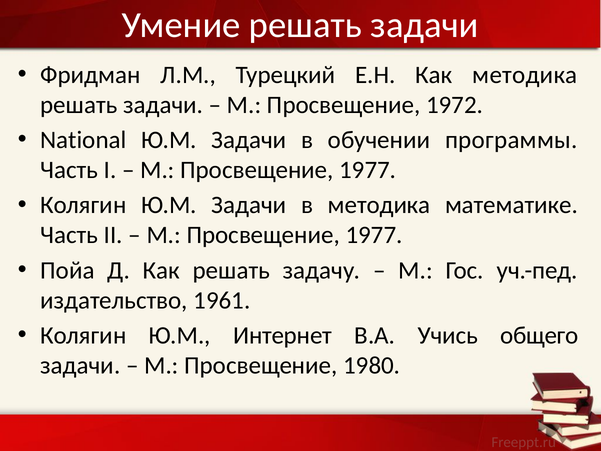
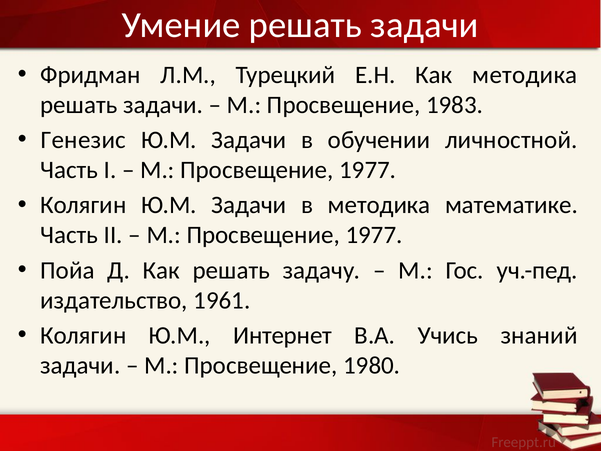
1972: 1972 -> 1983 (455, 105)
National: National -> Генезис (83, 140)
программы: программы -> личностной (511, 140)
общего: общего -> знаний (539, 335)
